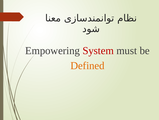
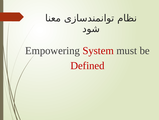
Defined colour: orange -> red (87, 65)
